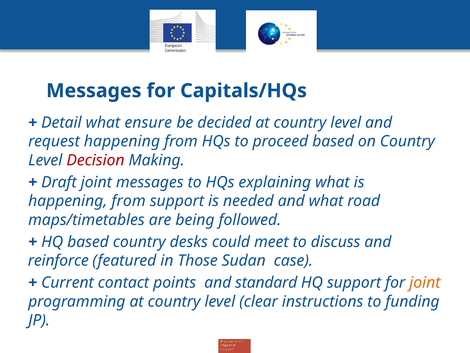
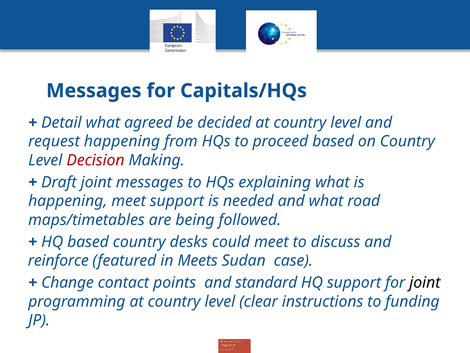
ensure: ensure -> agreed (148, 122)
from: from -> meet (129, 201)
Those: Those -> Meets (198, 260)
Current: Current -> Change (68, 282)
joint colour: orange -> black (425, 282)
